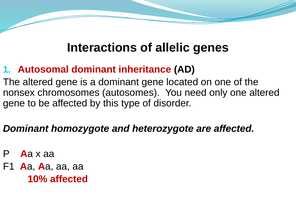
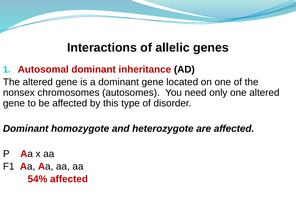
10%: 10% -> 54% (37, 179)
